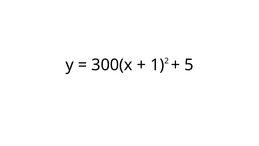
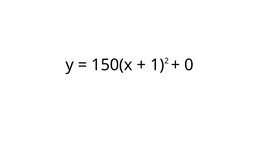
300(x: 300(x -> 150(x (112, 65)
5: 5 -> 0 (189, 65)
